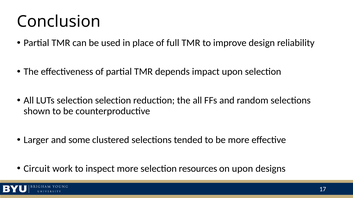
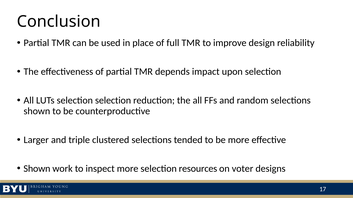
some: some -> triple (79, 140)
Circuit: Circuit -> Shown (37, 169)
on upon: upon -> voter (243, 169)
